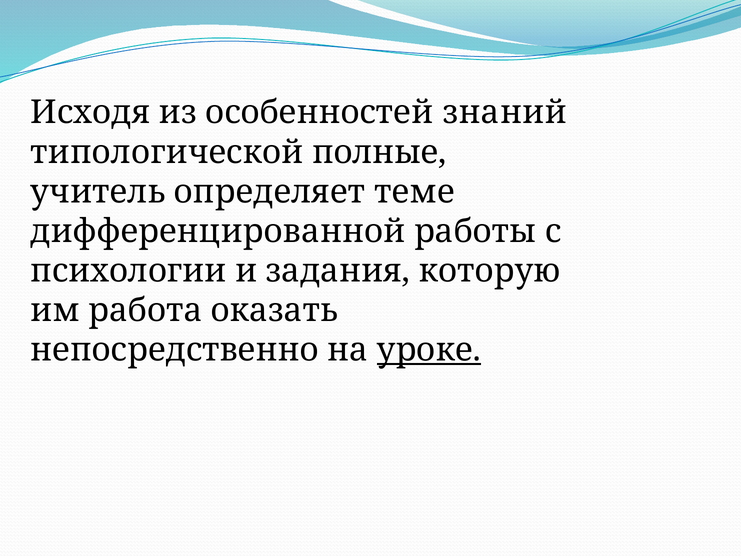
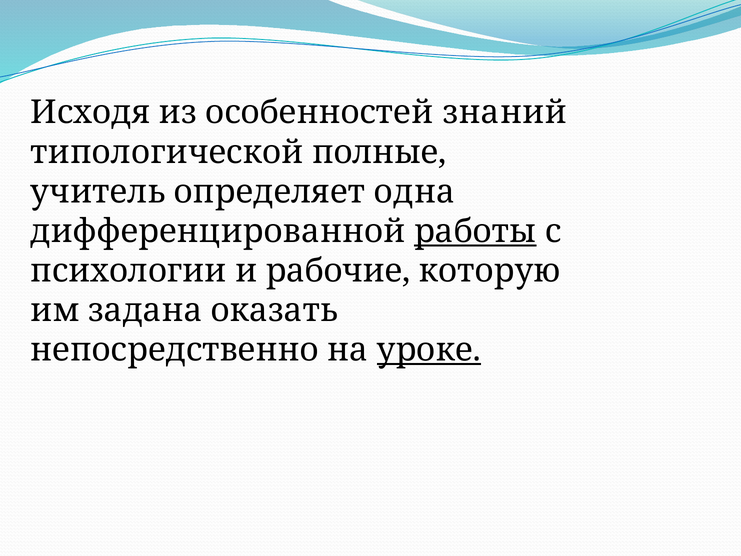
теме: теме -> одна (415, 192)
работы underline: none -> present (475, 231)
задания: задания -> рабочие (338, 271)
работа: работа -> задана (145, 310)
